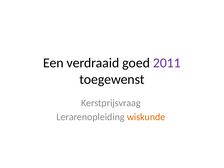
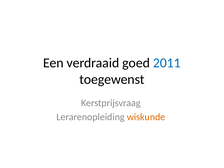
2011 colour: purple -> blue (167, 63)
